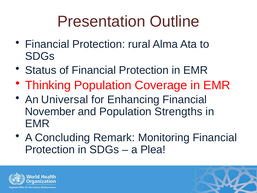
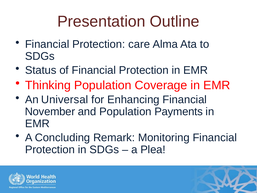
rural: rural -> care (139, 44)
Strengths: Strengths -> Payments (179, 112)
